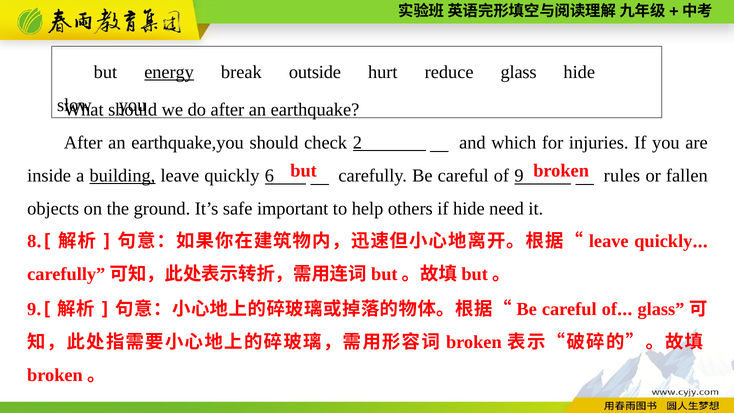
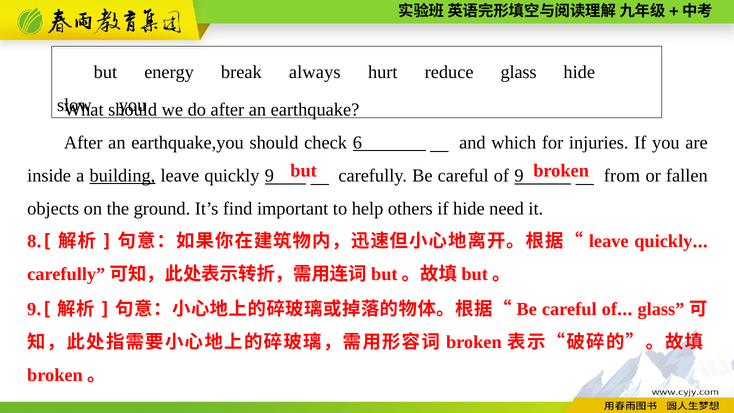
energy underline: present -> none (169, 72)
outside: outside -> always (315, 72)
2: 2 -> 6 (357, 143)
quickly 6: 6 -> 9 (269, 176)
rules: rules -> from (622, 176)
safe: safe -> find (238, 209)
